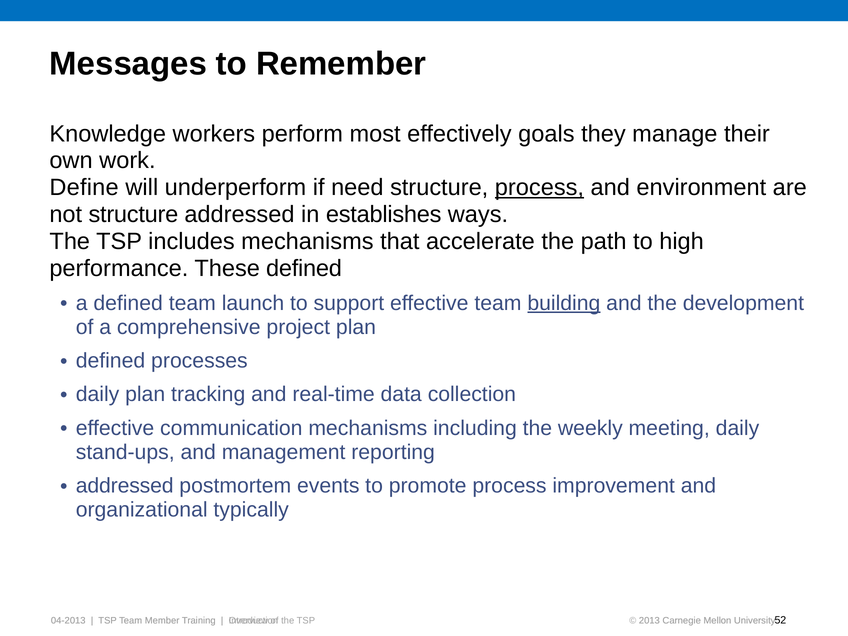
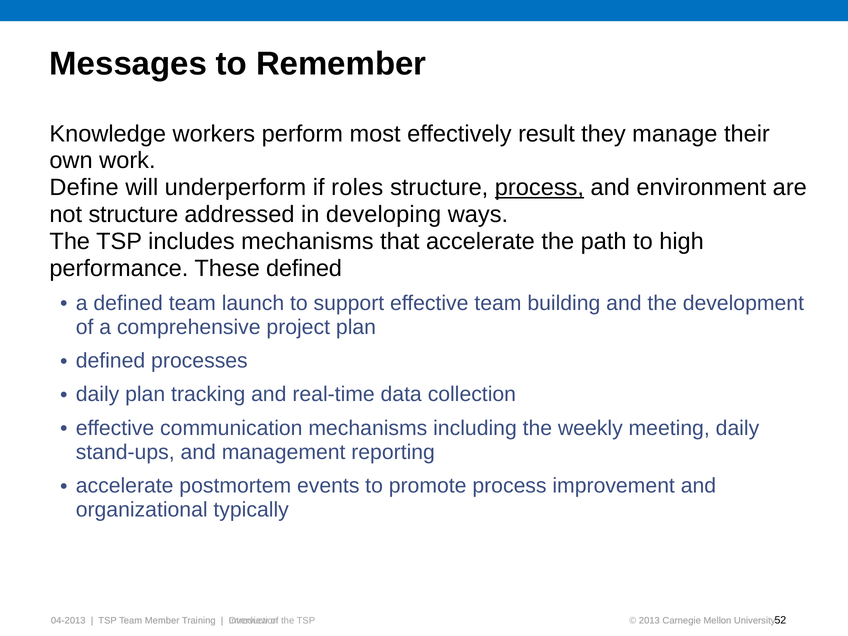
goals: goals -> result (546, 134)
need: need -> roles (357, 188)
establishes: establishes -> developing (384, 214)
building underline: present -> none (564, 303)
addressed: addressed -> accelerate (125, 486)
